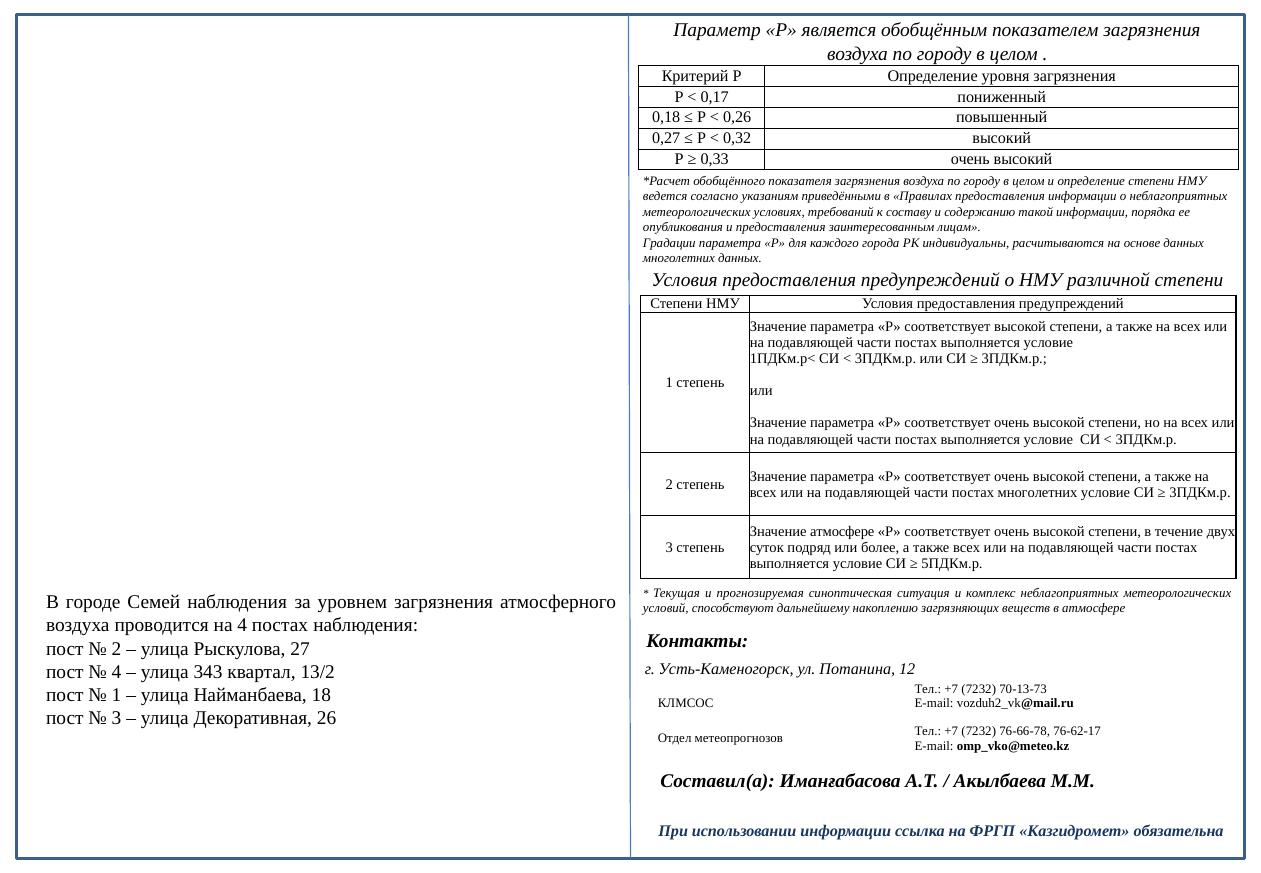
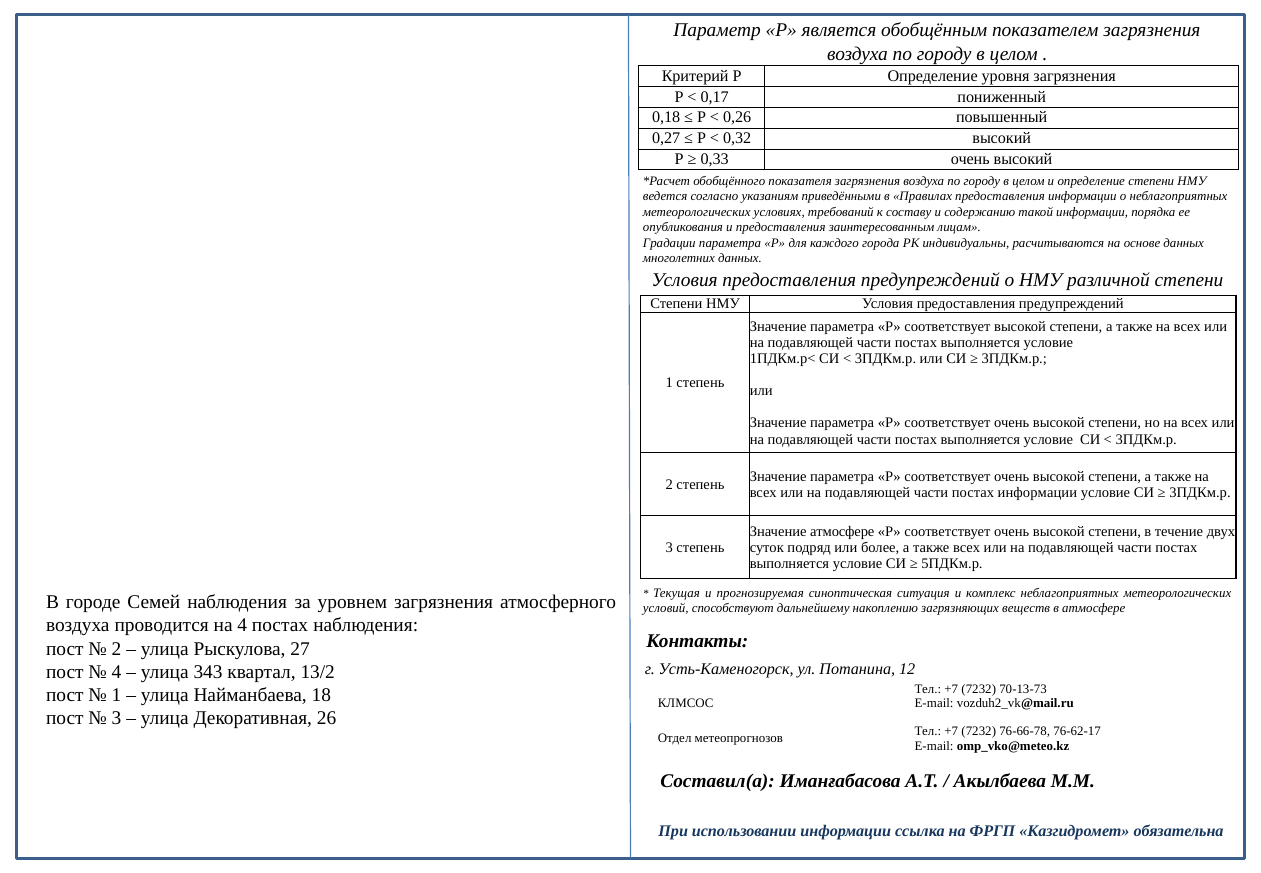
постах многолетних: многолетних -> информации (1037, 492)
